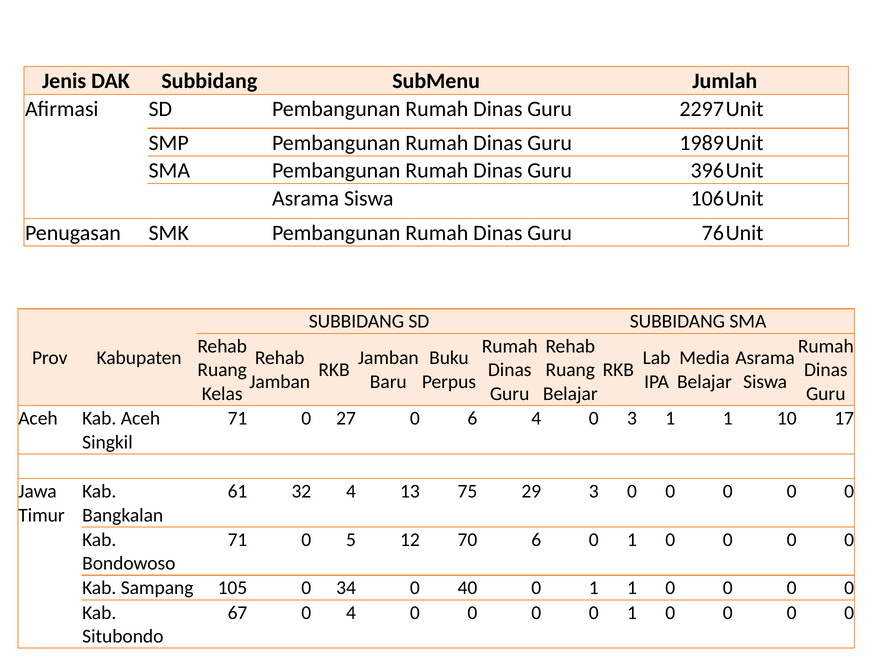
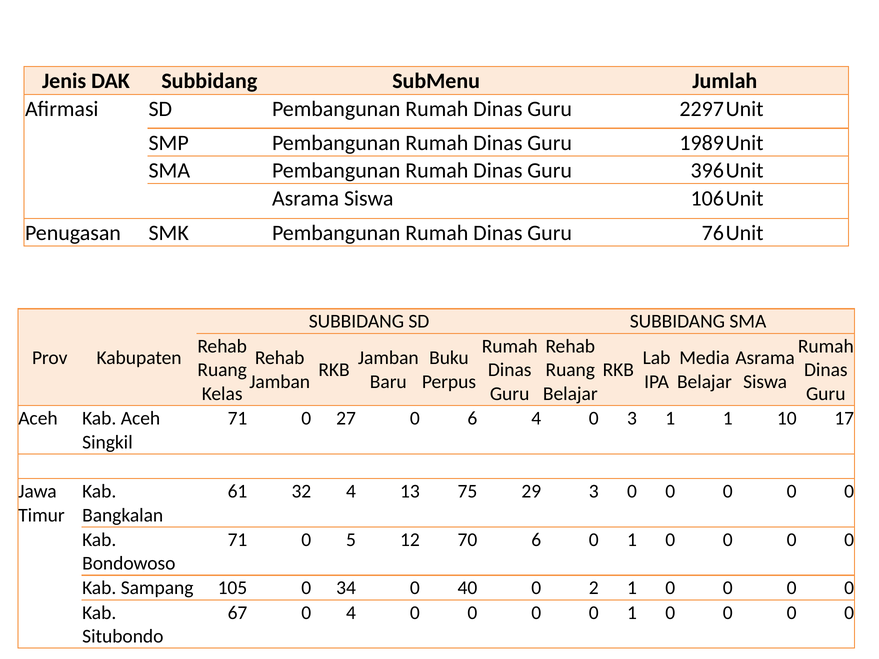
40 0 1: 1 -> 2 (594, 588)
